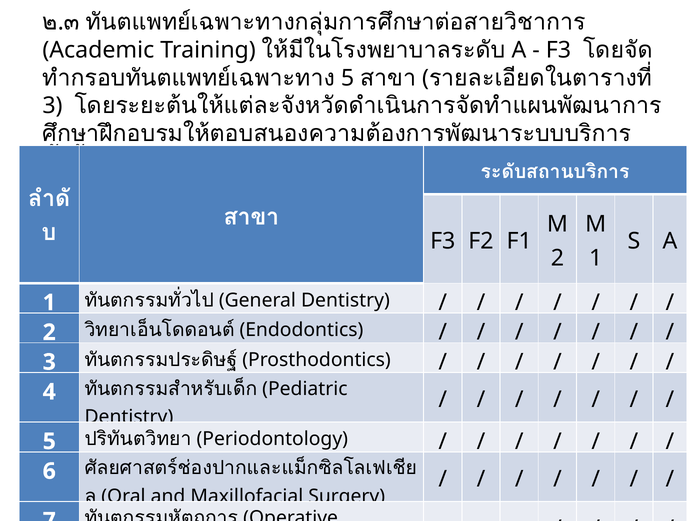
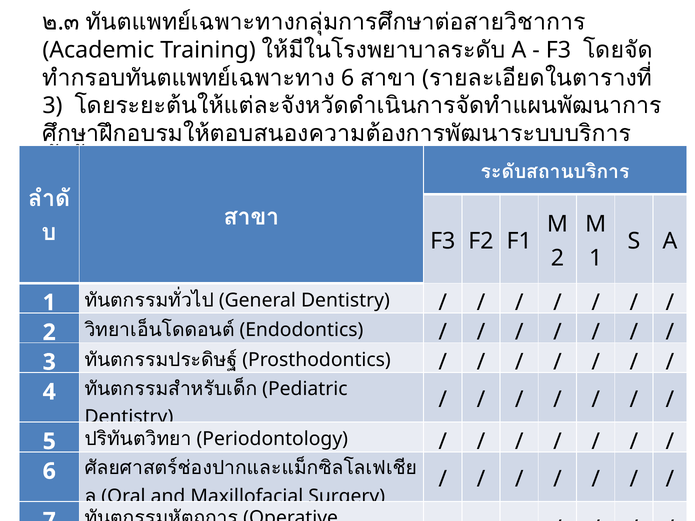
5: 5 -> 6 (348, 78)
